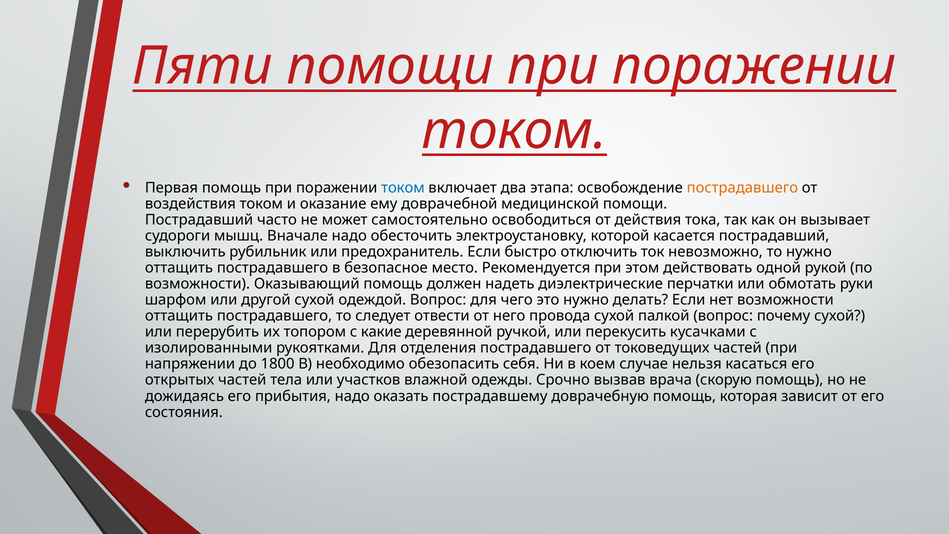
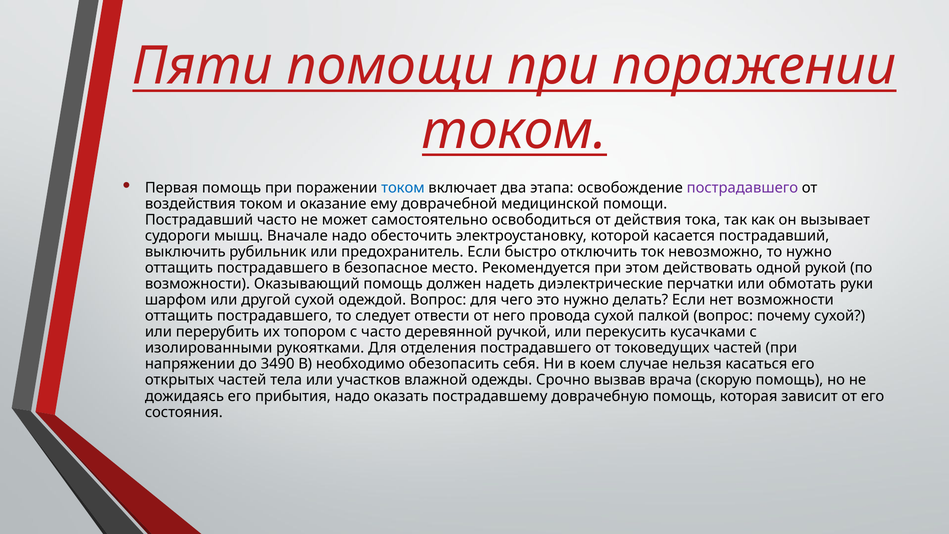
пострадавшего colour: orange -> purple (742, 188)
с какие: какие -> часто (381, 332)
1800: 1800 -> 3490 (278, 364)
